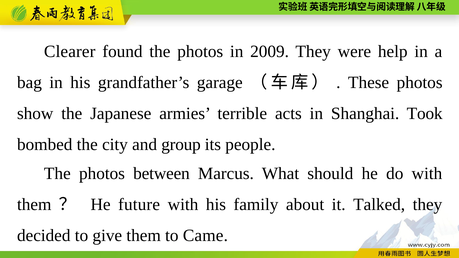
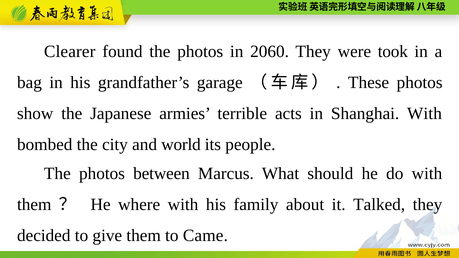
2009: 2009 -> 2060 (270, 52)
help: help -> took (393, 52)
Shanghai Took: Took -> With (424, 114)
group: group -> world (181, 145)
future: future -> where (139, 205)
